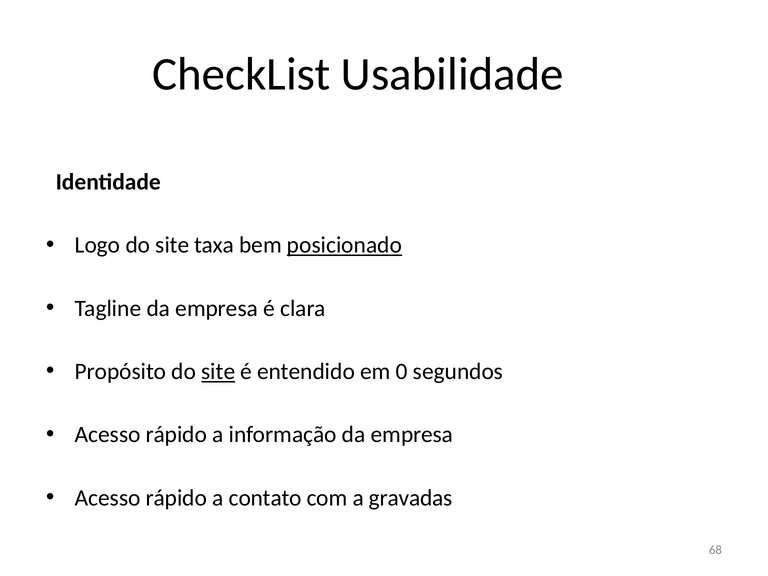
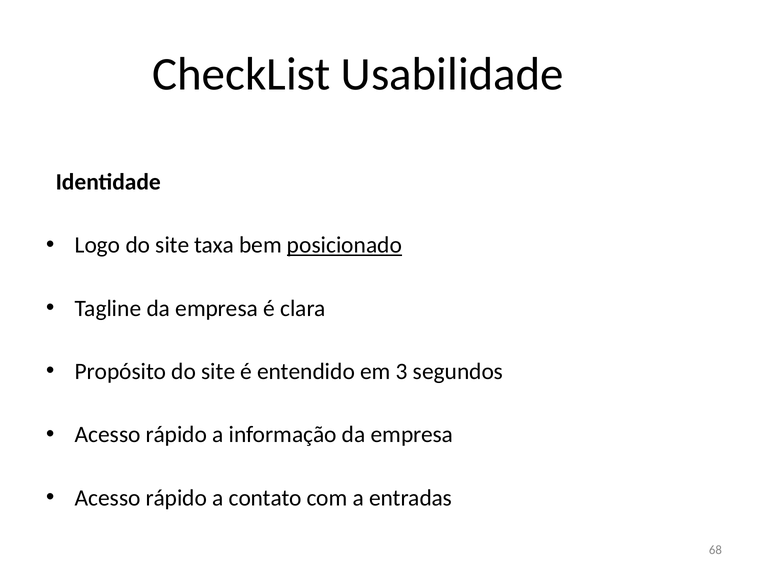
site underline: present -> none (218, 372)
0: 0 -> 3 (402, 372)
gravadas: gravadas -> entradas (411, 498)
